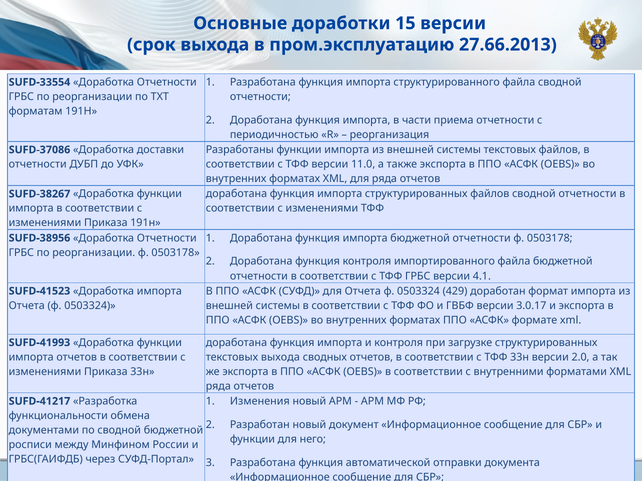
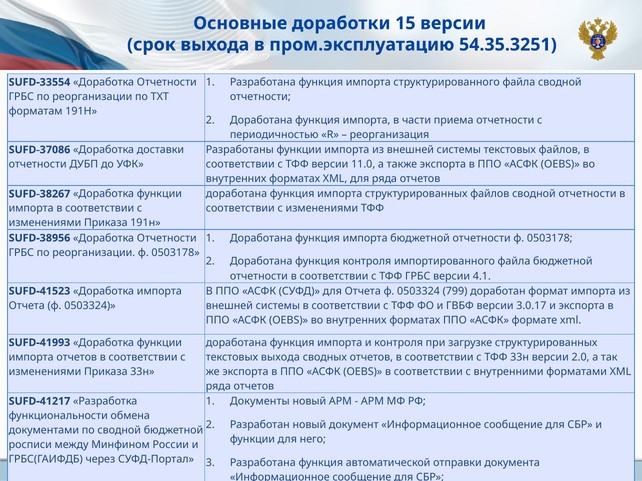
27.66.2013: 27.66.2013 -> 54.35.3251 (508, 45)
429: 429 -> 799 (455, 291)
Изменения: Изменения -> Документы (260, 402)
